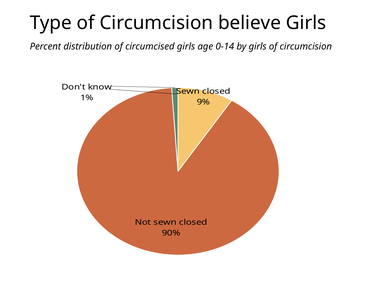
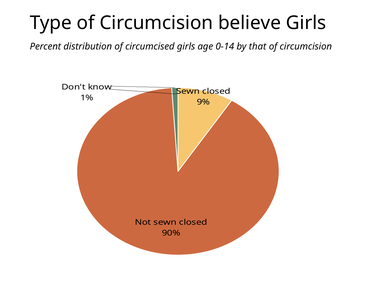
by girls: girls -> that (258, 46)
